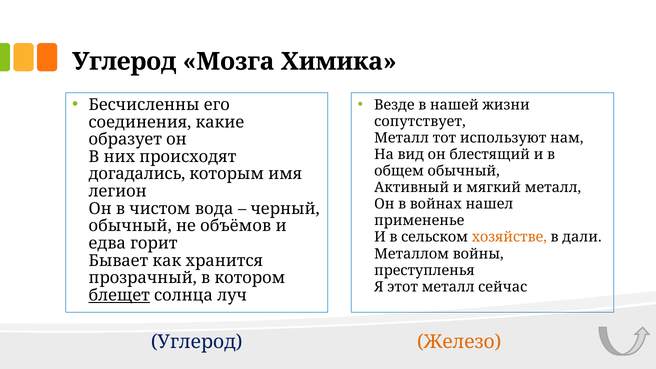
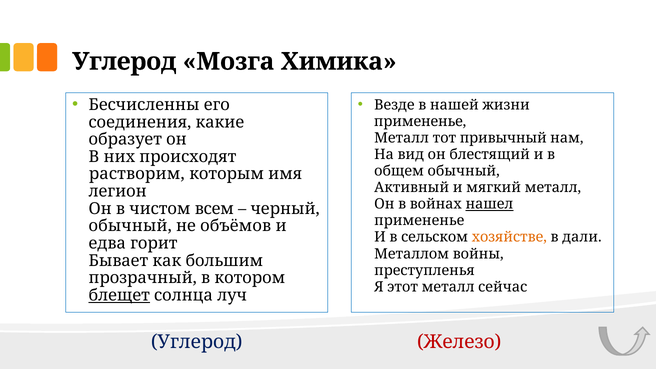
сопутствует: сопутствует -> примененье (420, 122)
используют: используют -> привычный (503, 138)
догадались: догадались -> растворим (137, 174)
нашел underline: none -> present (489, 204)
вода: вода -> всем (214, 209)
хранится: хранится -> большим (224, 261)
Железо colour: orange -> red (459, 342)
